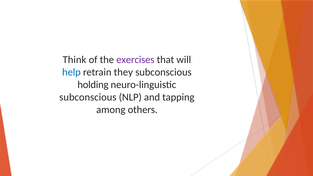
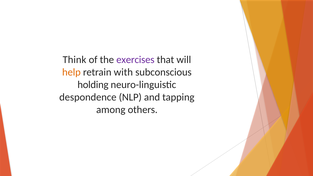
help colour: blue -> orange (71, 72)
they: they -> with (123, 72)
subconscious: subconscious -> despondence (88, 97)
